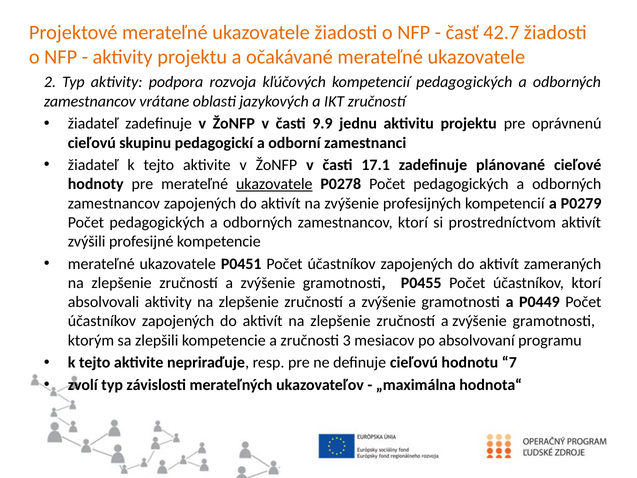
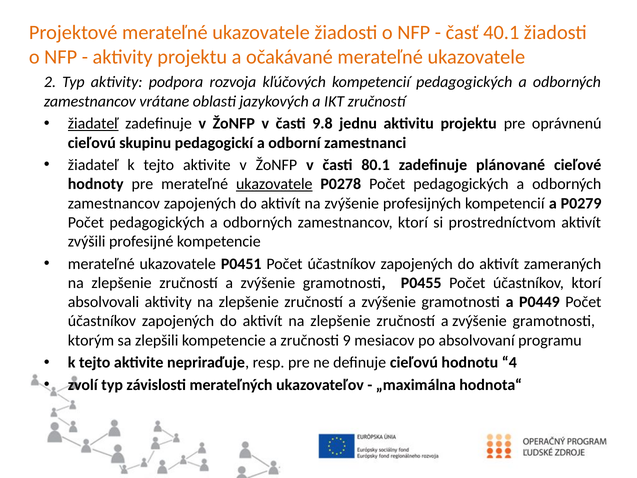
42.7: 42.7 -> 40.1 (501, 32)
žiadateľ underline: none -> present (93, 124)
9.9: 9.9 -> 9.8 (322, 124)
17.1: 17.1 -> 80.1 (376, 165)
3: 3 -> 9 (347, 340)
7: 7 -> 4 (509, 362)
